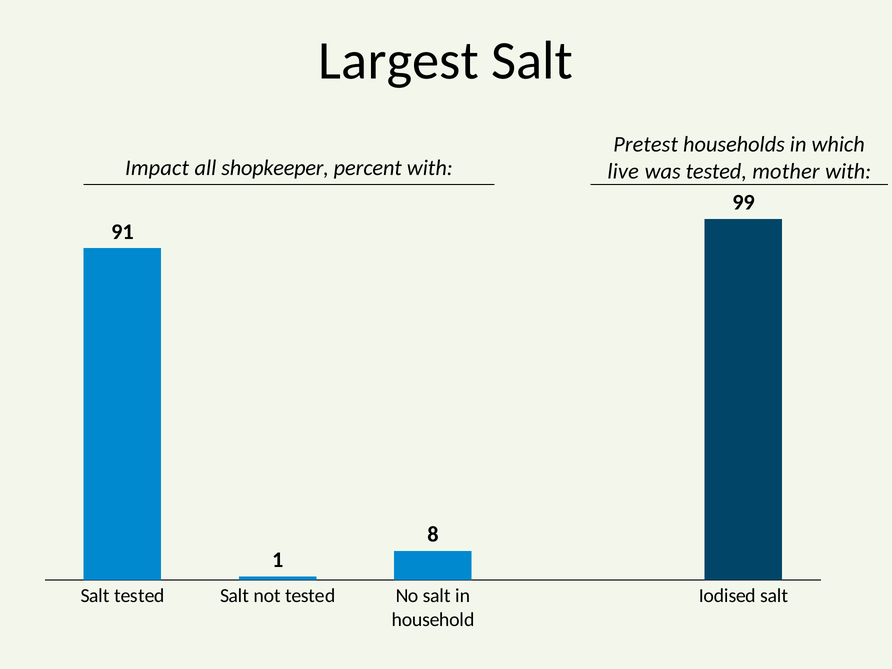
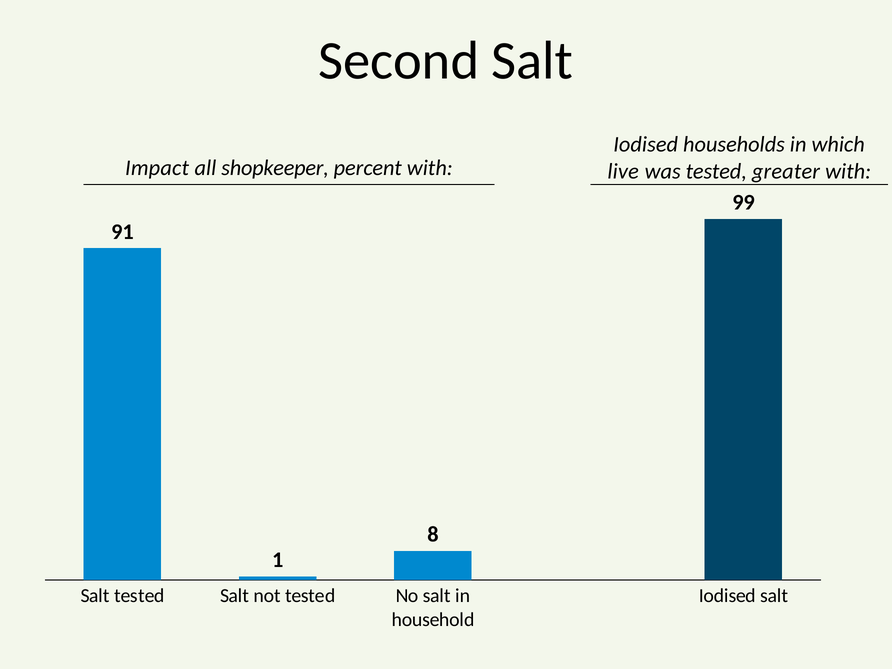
Largest: Largest -> Second (399, 61)
Pretest: Pretest -> Iodised (646, 144)
mother: mother -> greater (786, 171)
